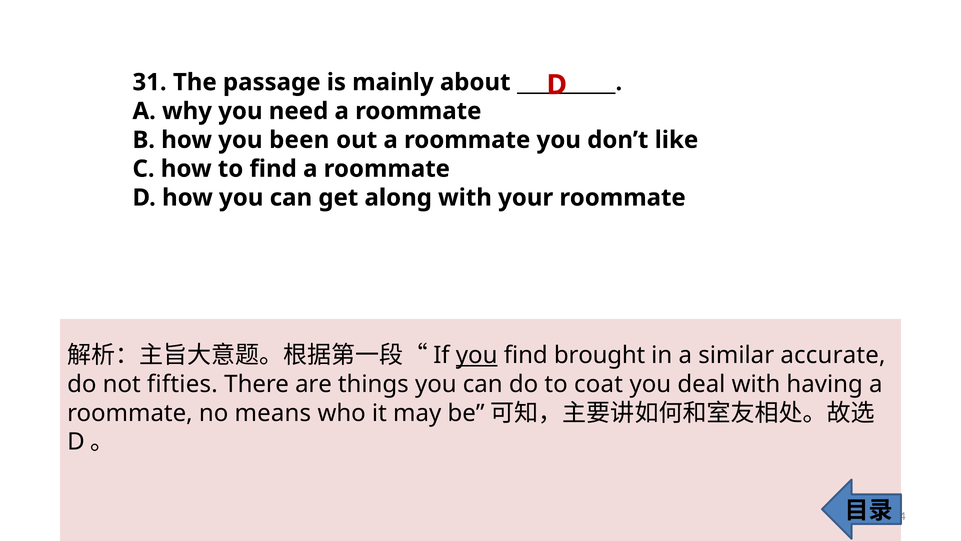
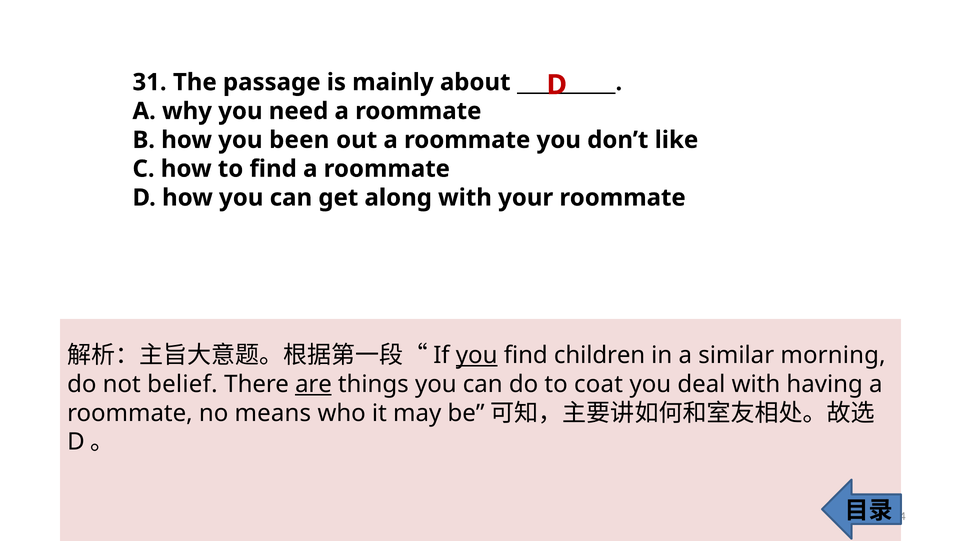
brought: brought -> children (600, 355)
accurate: accurate -> morning (833, 355)
fifties: fifties -> belief (182, 384)
are underline: none -> present (313, 384)
